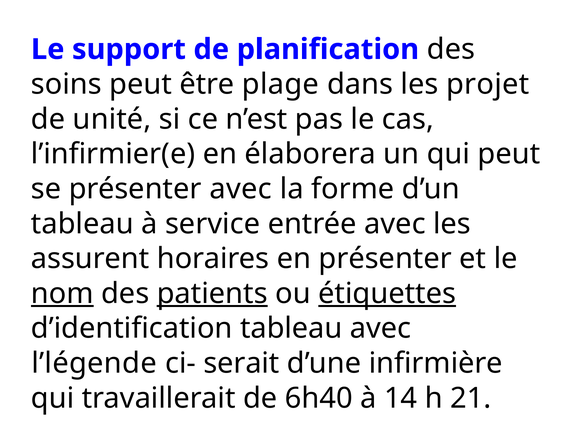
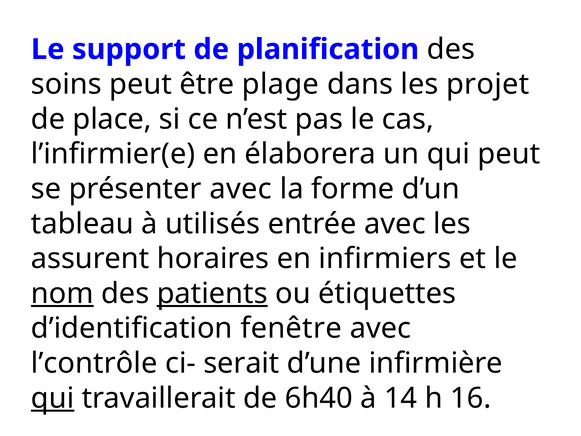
unité: unité -> place (112, 119)
service: service -> utilisés (213, 224)
en présenter: présenter -> infirmiers (385, 258)
étiquettes underline: present -> none (387, 293)
d’identification tableau: tableau -> fenêtre (291, 328)
l’légende: l’légende -> l’contrôle (94, 363)
qui underline: none -> present (53, 398)
21: 21 -> 16 (471, 398)
